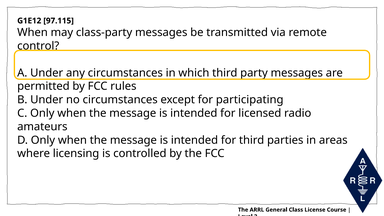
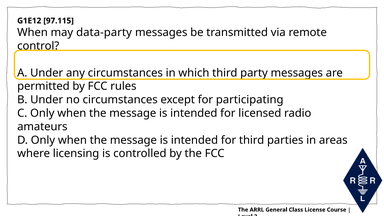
class-party: class-party -> data-party (104, 32)
